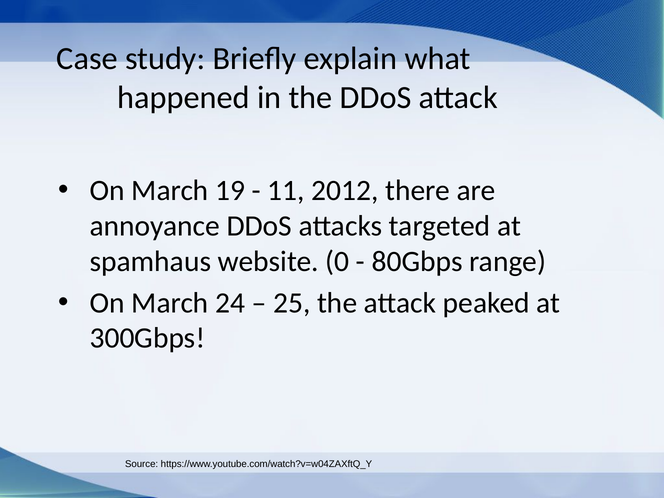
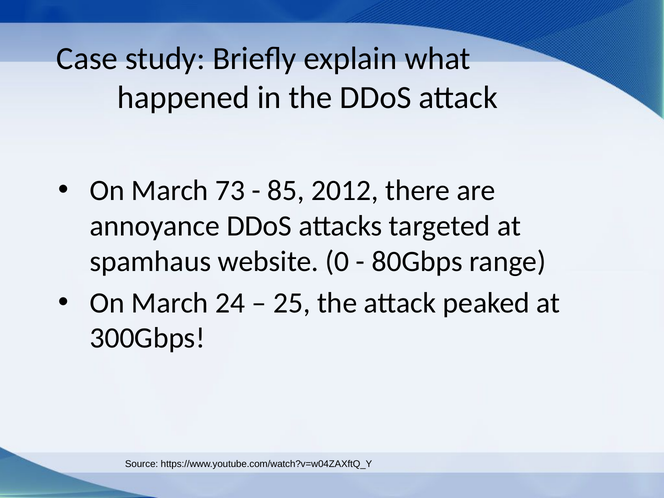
19: 19 -> 73 (230, 191)
11: 11 -> 85 (286, 191)
